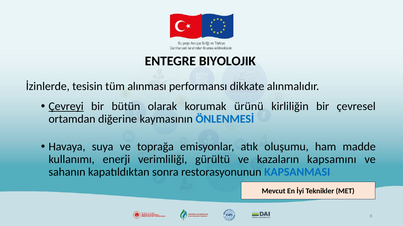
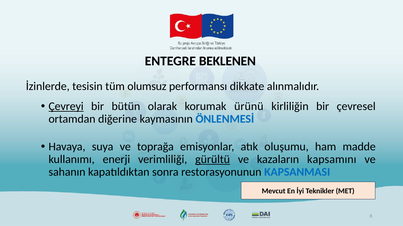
BIYOLOJIK: BIYOLOJIK -> BEKLENEN (227, 61)
alınması: alınması -> olumsuz (147, 86)
gürültü underline: none -> present (213, 160)
